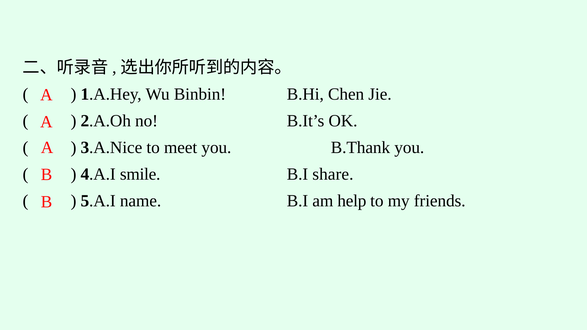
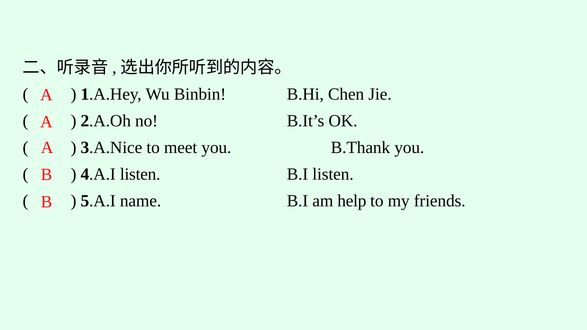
4.A.I smile: smile -> listen (140, 174)
B.I share: share -> listen (333, 174)
